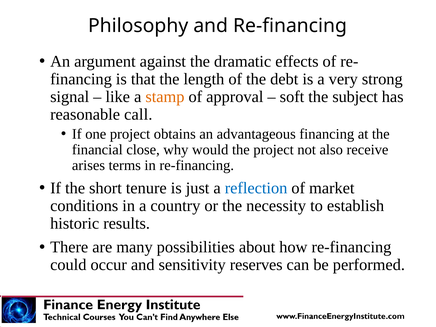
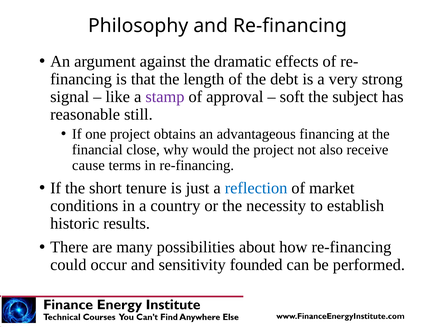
stamp colour: orange -> purple (165, 97)
call: call -> still (138, 114)
arises: arises -> cause (88, 165)
reserves: reserves -> founded (256, 265)
